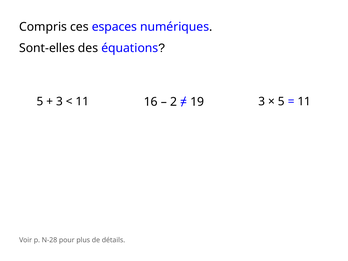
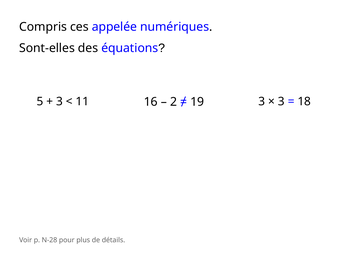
espaces: espaces -> appelée (114, 27)
5: 5 -> 3 (281, 101)
11: 11 -> 18 (304, 101)
